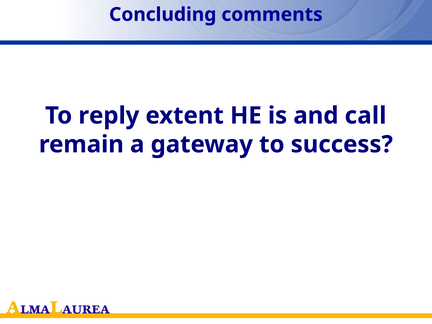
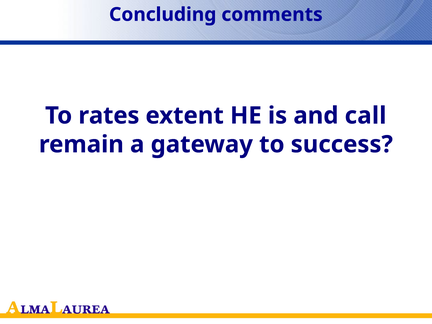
reply: reply -> rates (109, 116)
